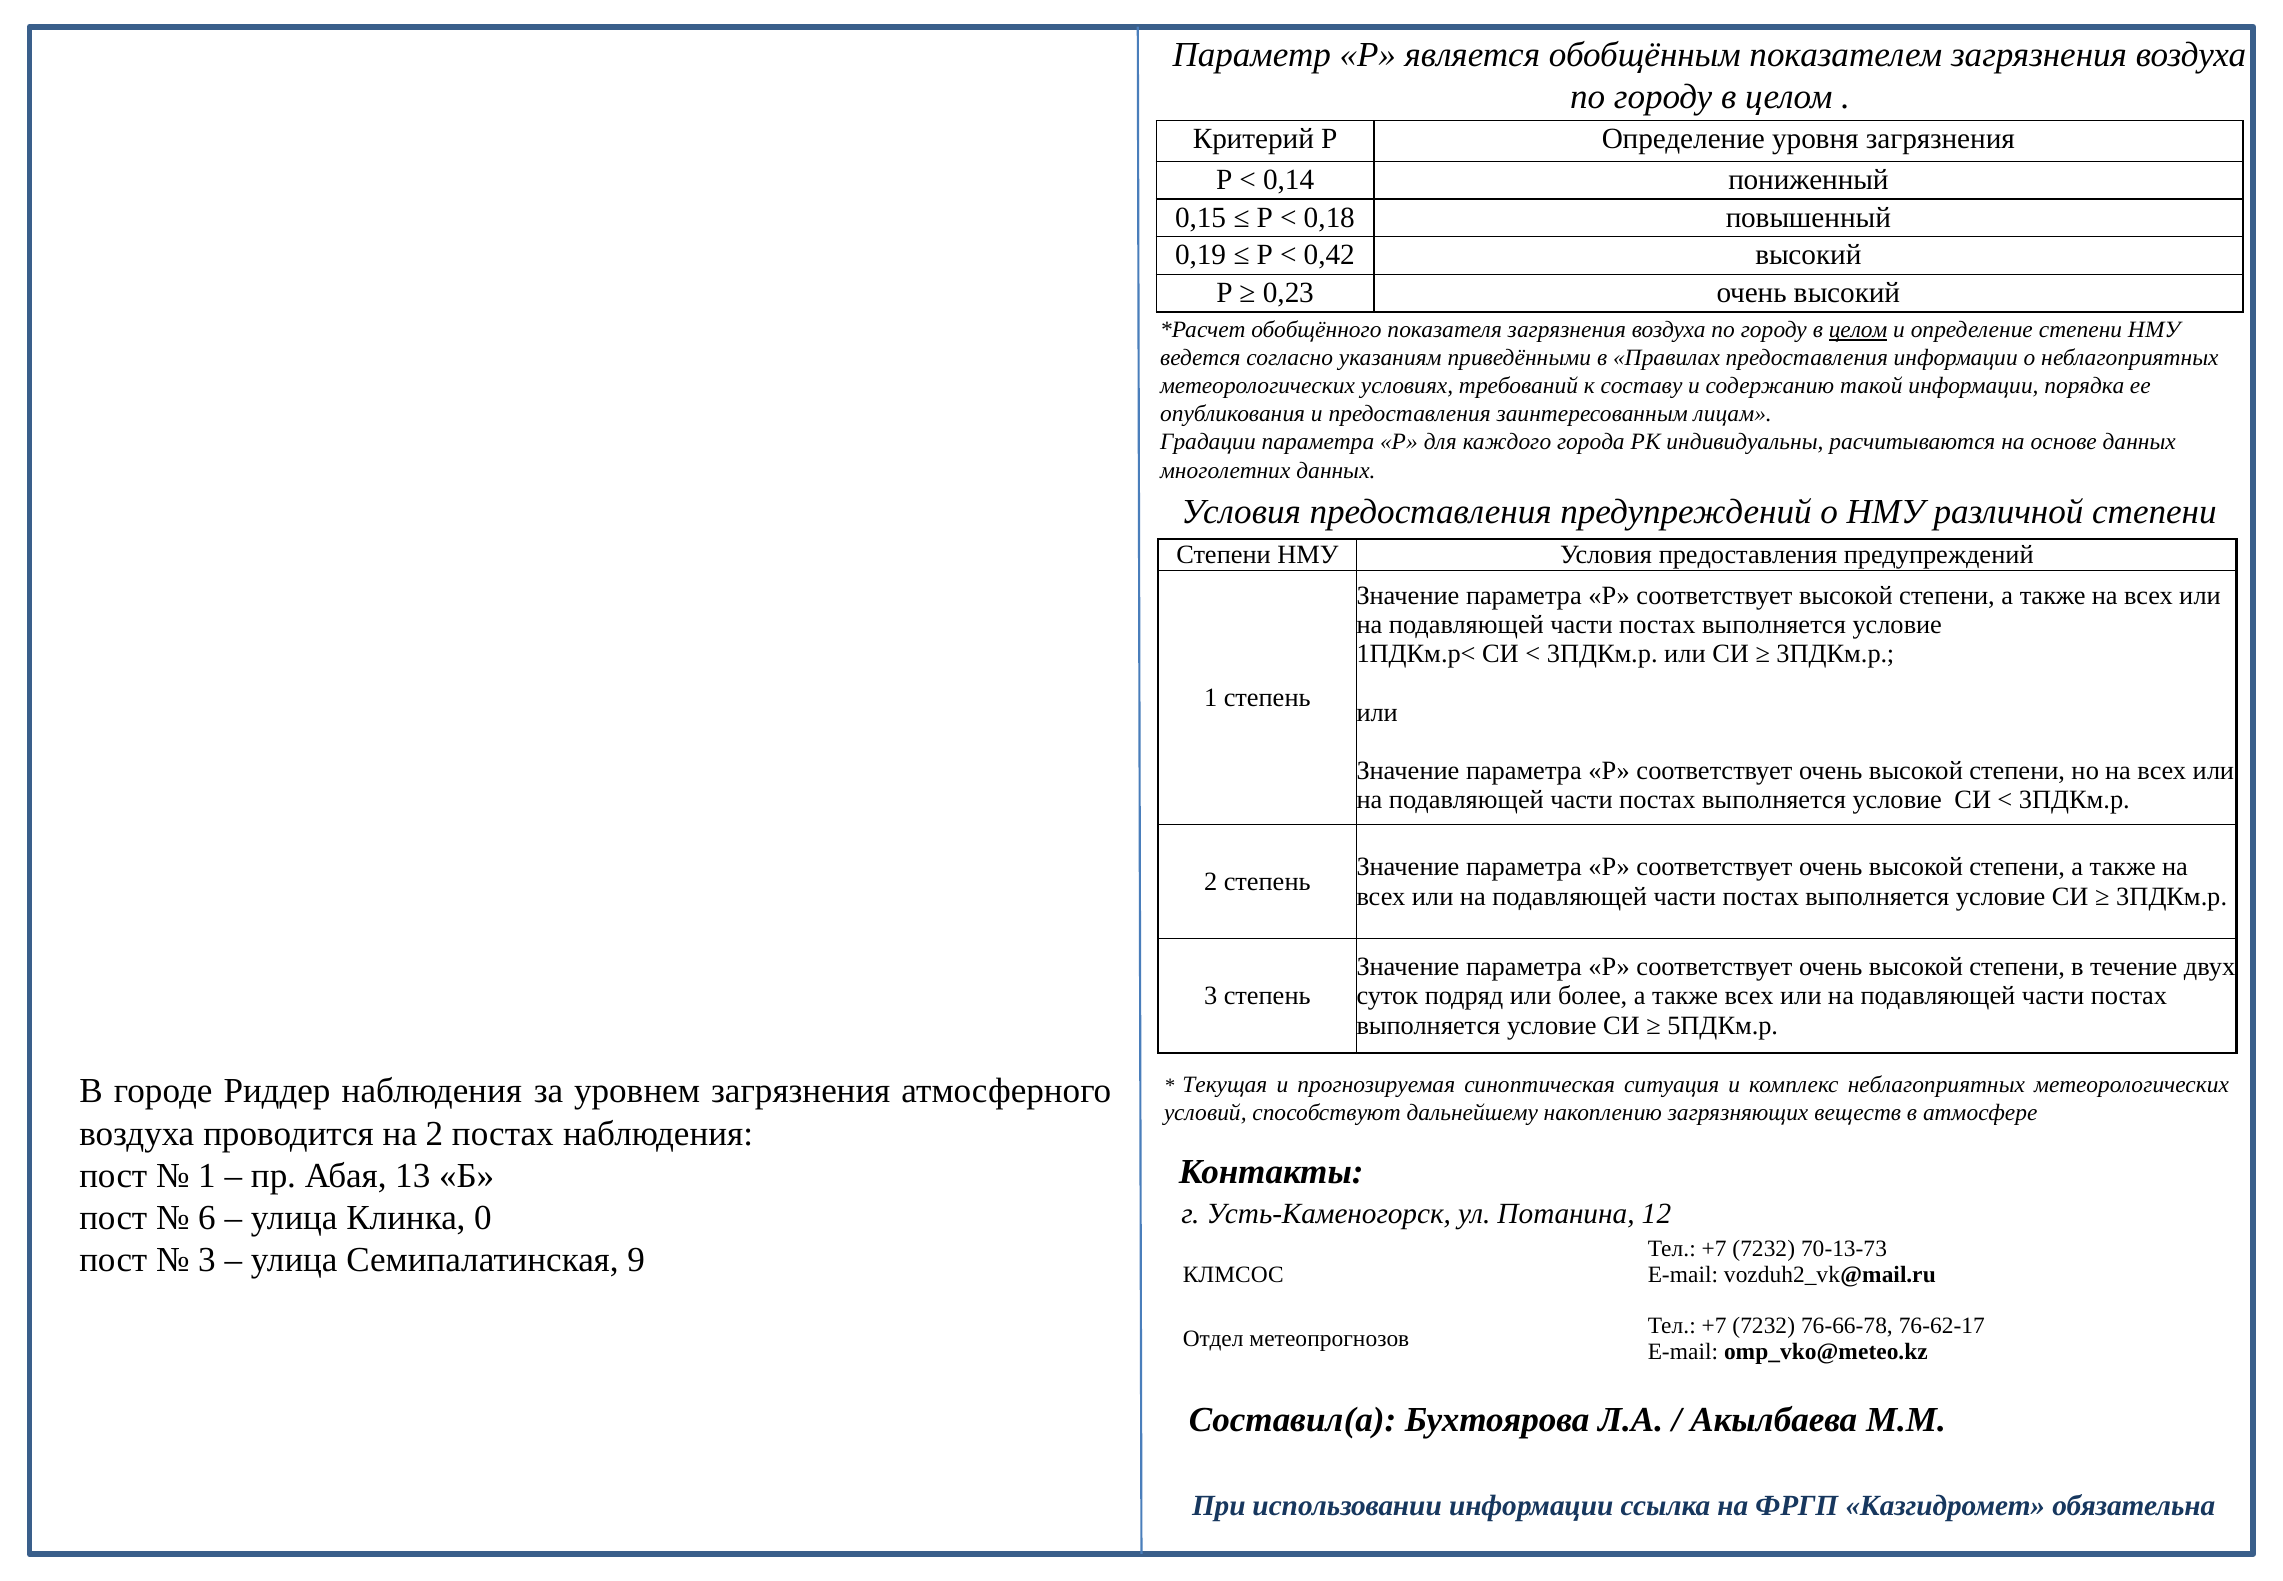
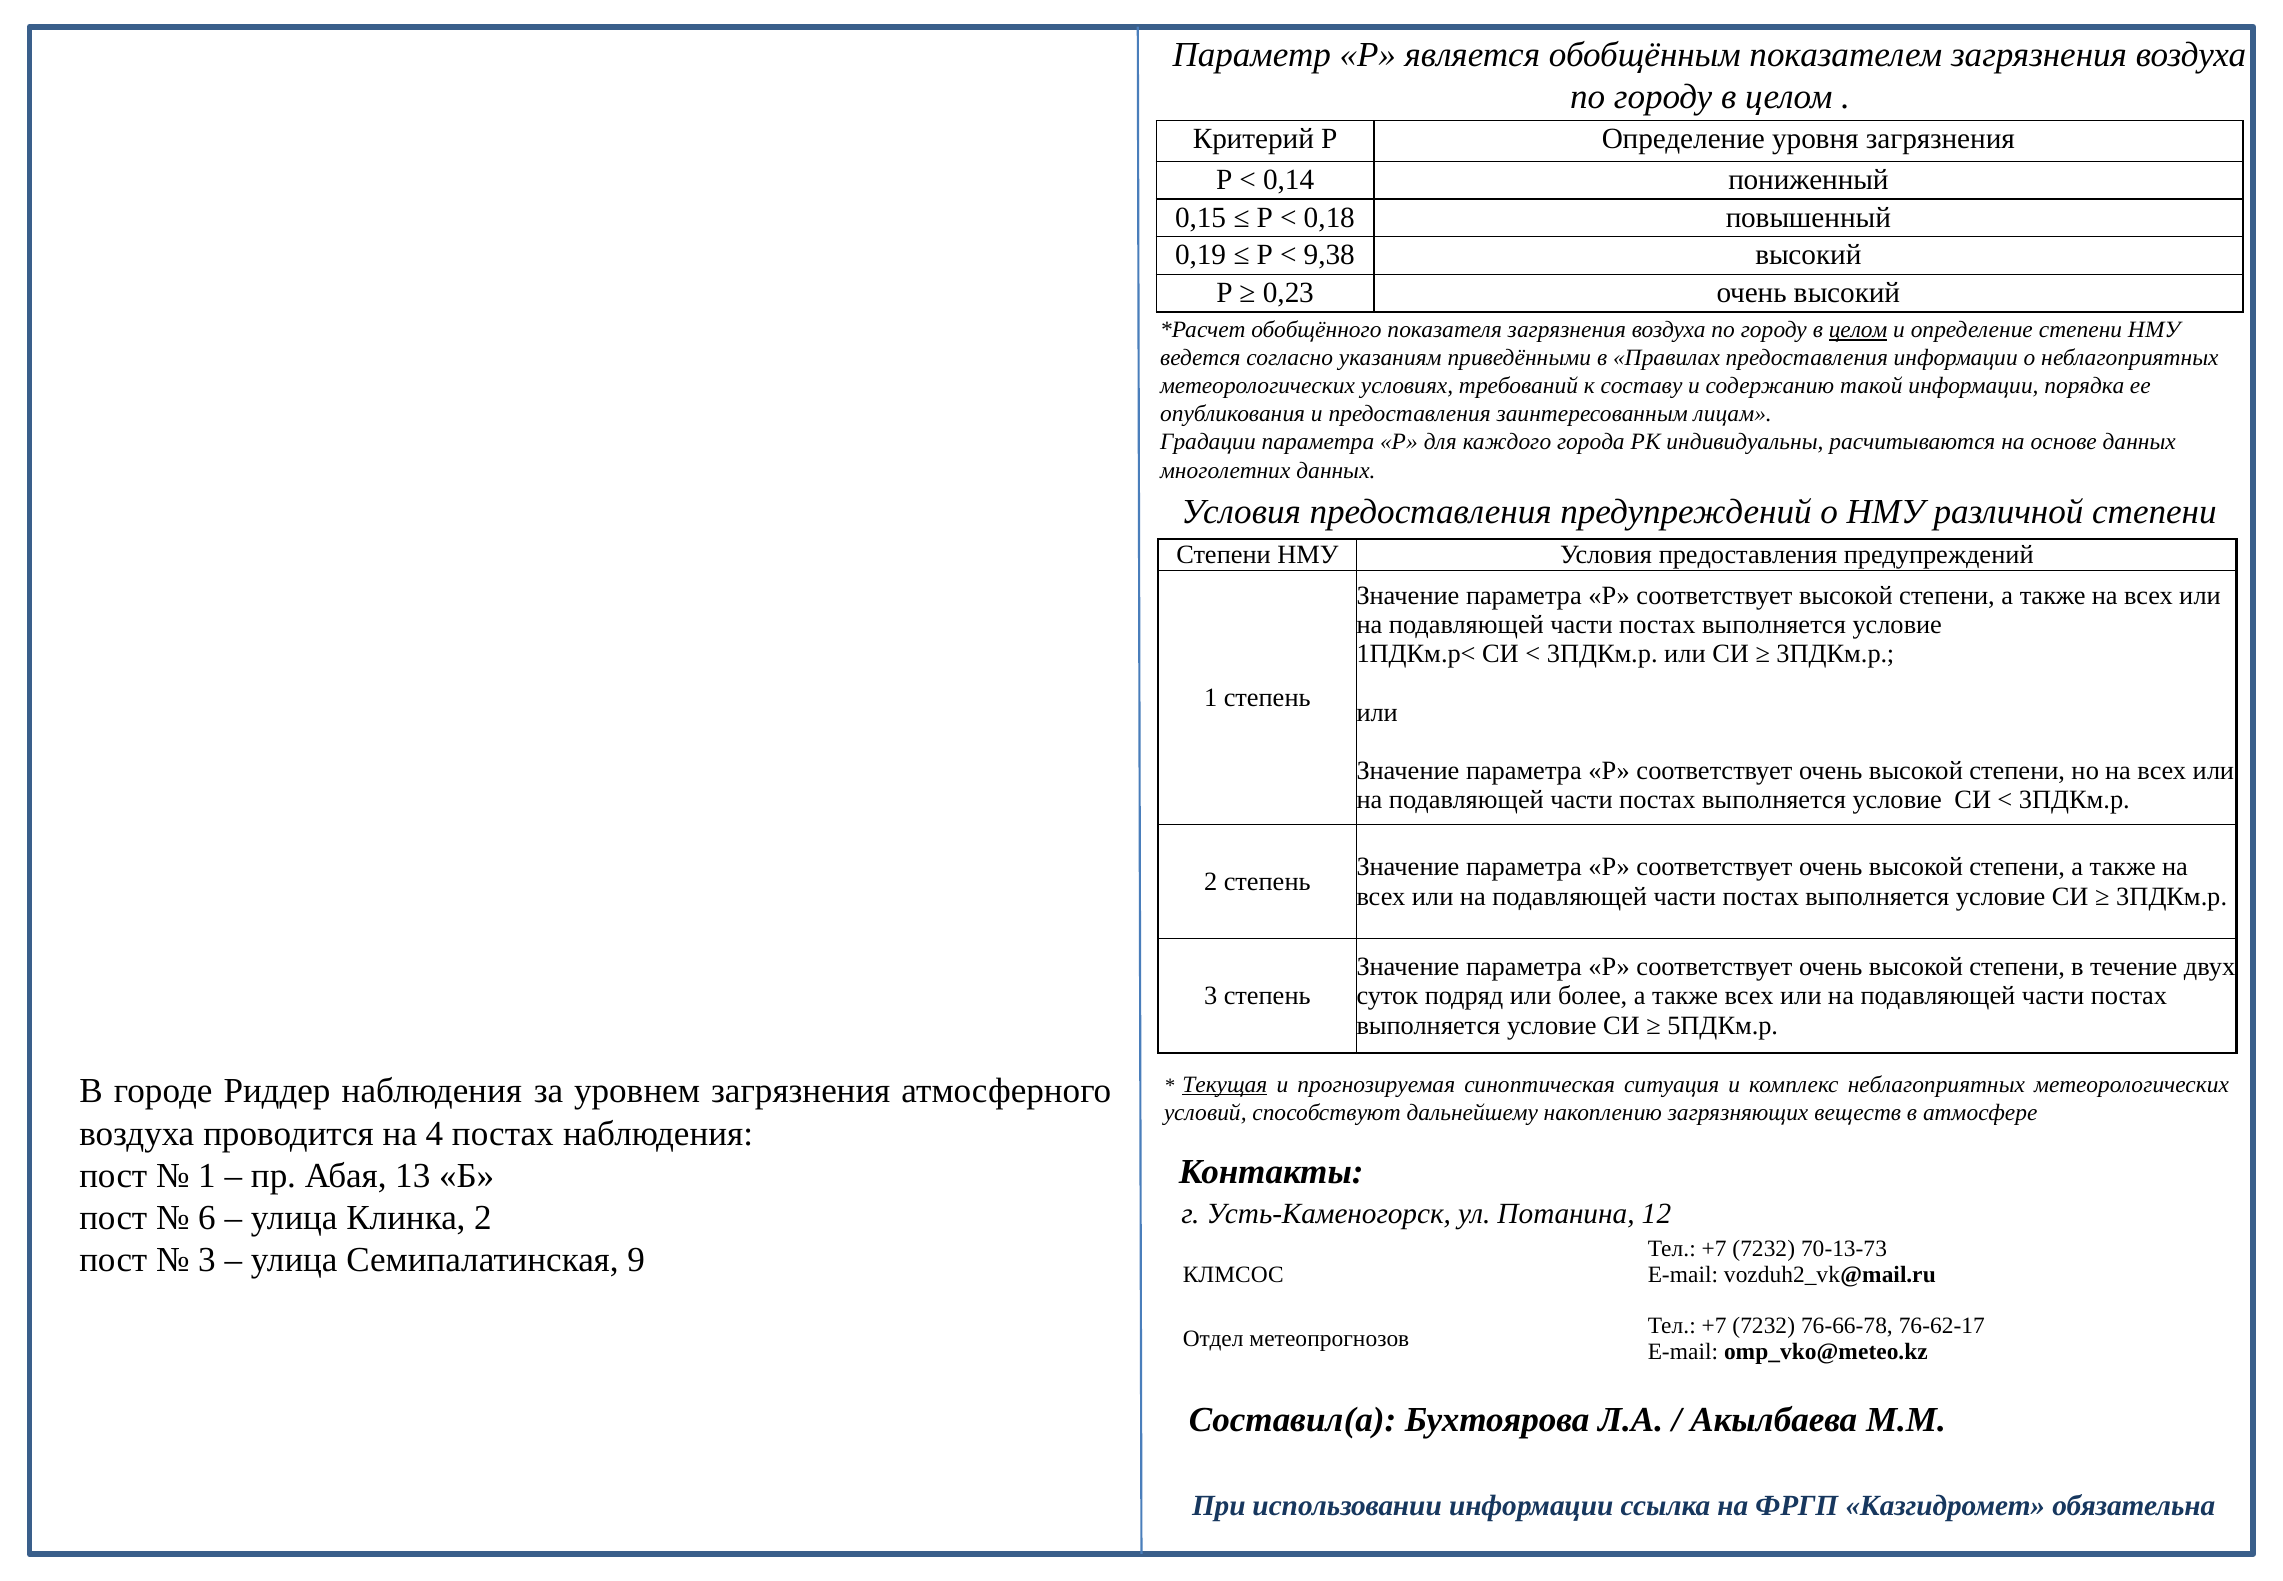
0,42: 0,42 -> 9,38 (1329, 255)
Текущая underline: none -> present (1225, 1084)
на 2: 2 -> 4 (434, 1133)
Клинка 0: 0 -> 2 (483, 1217)
